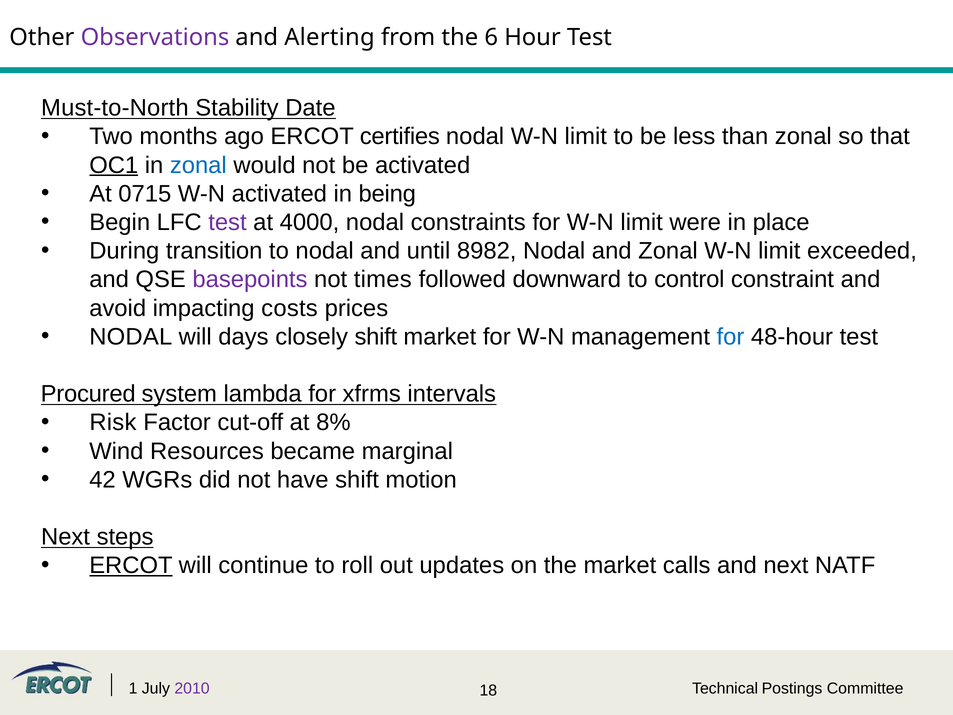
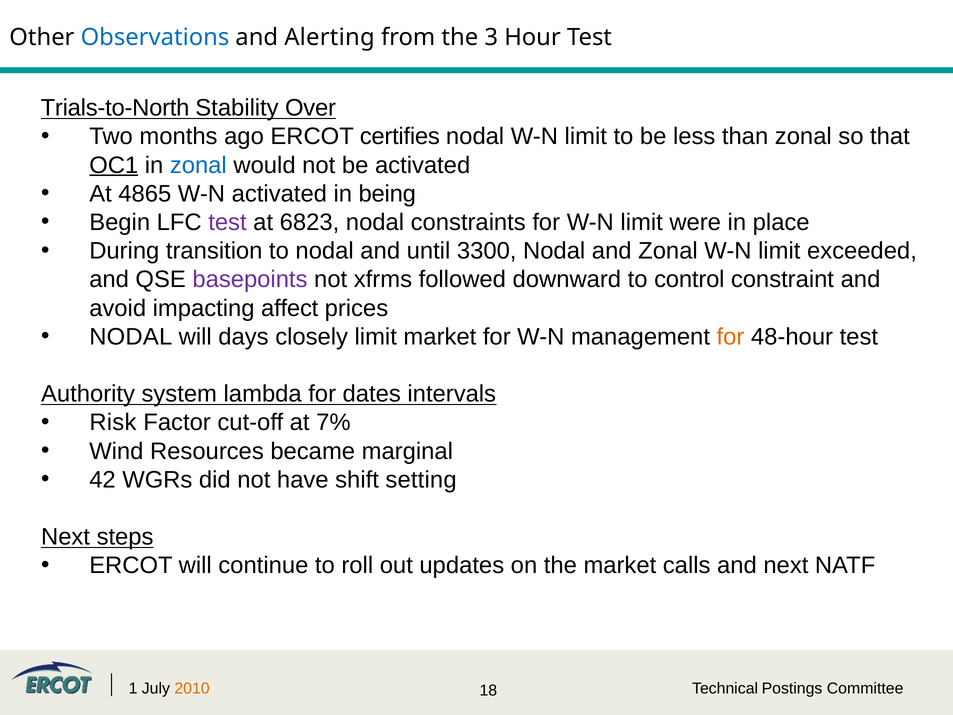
Observations colour: purple -> blue (155, 37)
6: 6 -> 3 (491, 37)
Must-to-North: Must-to-North -> Trials-to-North (115, 108)
Date: Date -> Over (311, 108)
0715: 0715 -> 4865 (145, 194)
4000: 4000 -> 6823 (309, 222)
8982: 8982 -> 3300 (487, 251)
times: times -> xfrms (383, 280)
costs: costs -> affect (290, 308)
closely shift: shift -> limit (376, 337)
for colour: blue -> orange (730, 337)
Procured: Procured -> Authority (88, 394)
xfrms: xfrms -> dates (372, 394)
8%: 8% -> 7% (333, 422)
motion: motion -> setting (421, 480)
ERCOT underline: present -> none (131, 565)
2010 colour: purple -> orange (192, 688)
